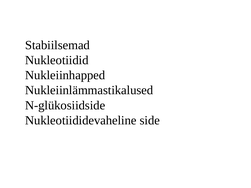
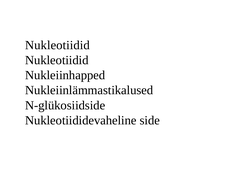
Stabiilsemad: Stabiilsemad -> Nukleotiidid (57, 45)
